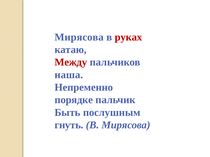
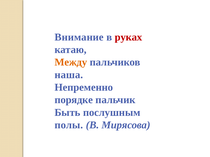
Мирясова: Мирясова -> Внимание (79, 37)
Между colour: red -> orange (71, 62)
гнуть: гнуть -> полы (69, 125)
